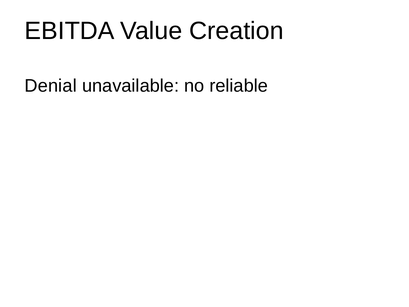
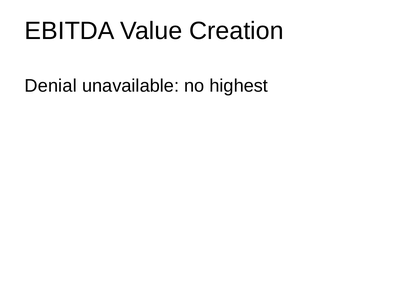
reliable: reliable -> highest (239, 86)
